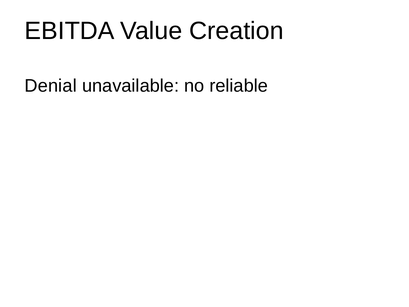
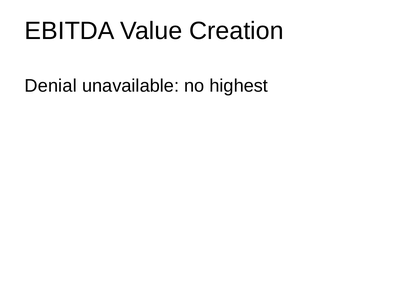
reliable: reliable -> highest (239, 86)
